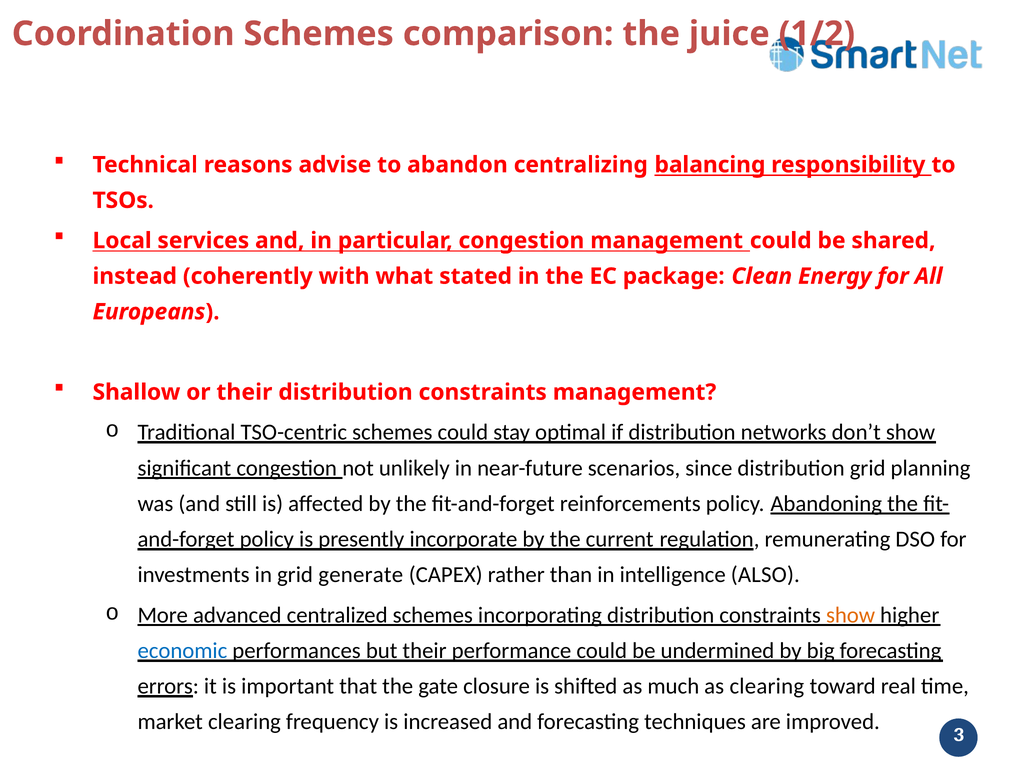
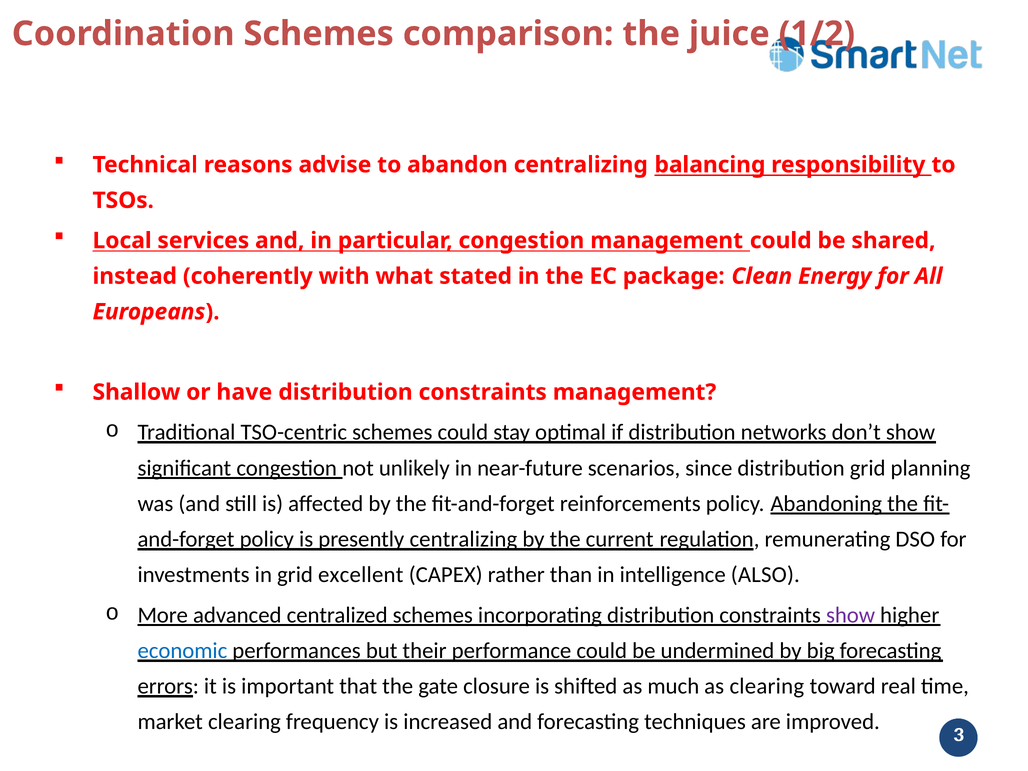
or their: their -> have (244, 392)
presently incorporate: incorporate -> centralizing (463, 539)
generate: generate -> excellent (361, 575)
show colour: orange -> purple (851, 615)
